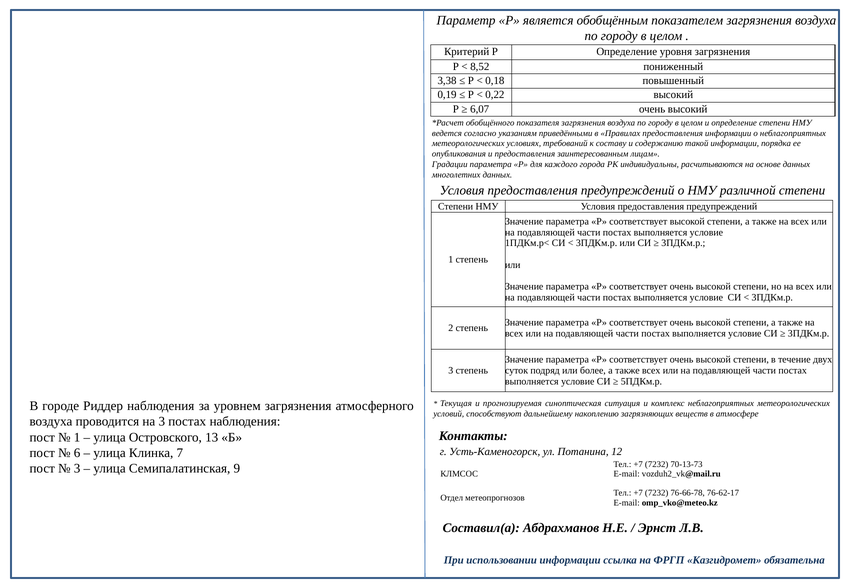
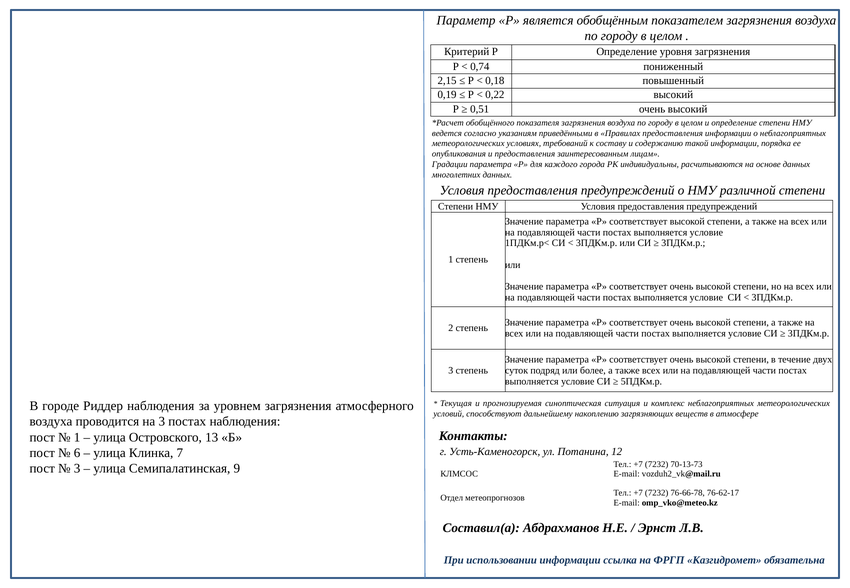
8,52: 8,52 -> 0,74 (480, 67)
3,38: 3,38 -> 2,15 (447, 81)
6,07: 6,07 -> 0,51 (480, 109)
